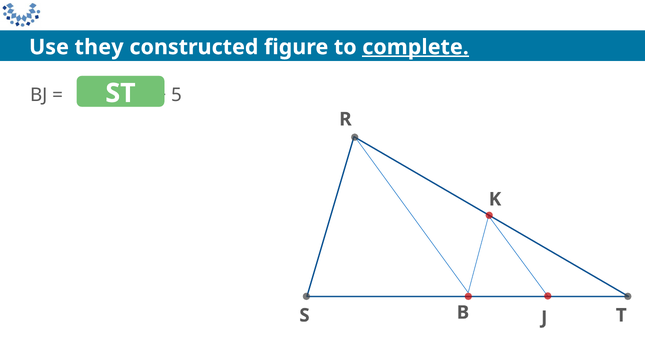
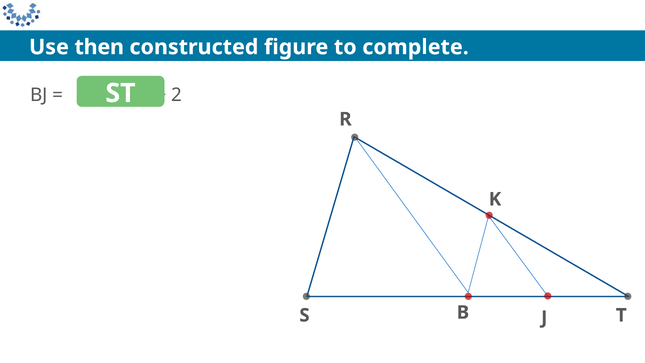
they: they -> then (99, 47)
complete underline: present -> none (416, 47)
5: 5 -> 2 (176, 95)
